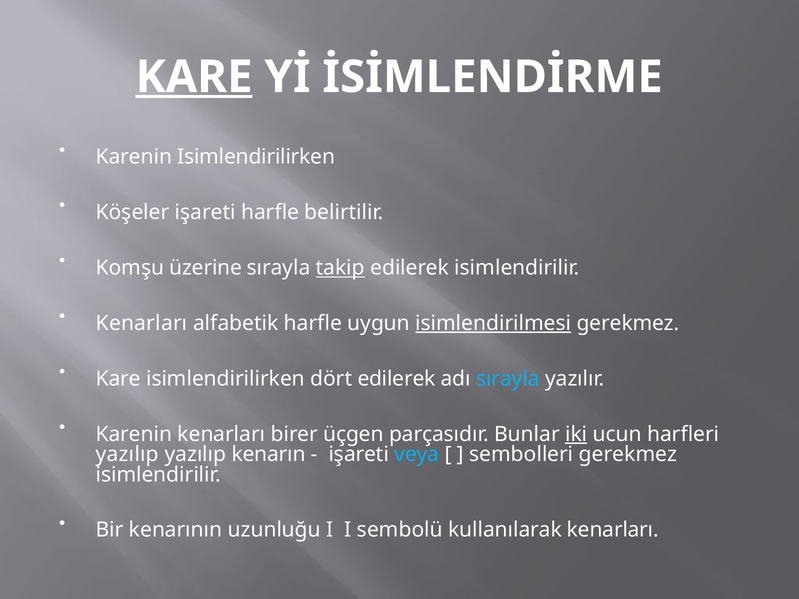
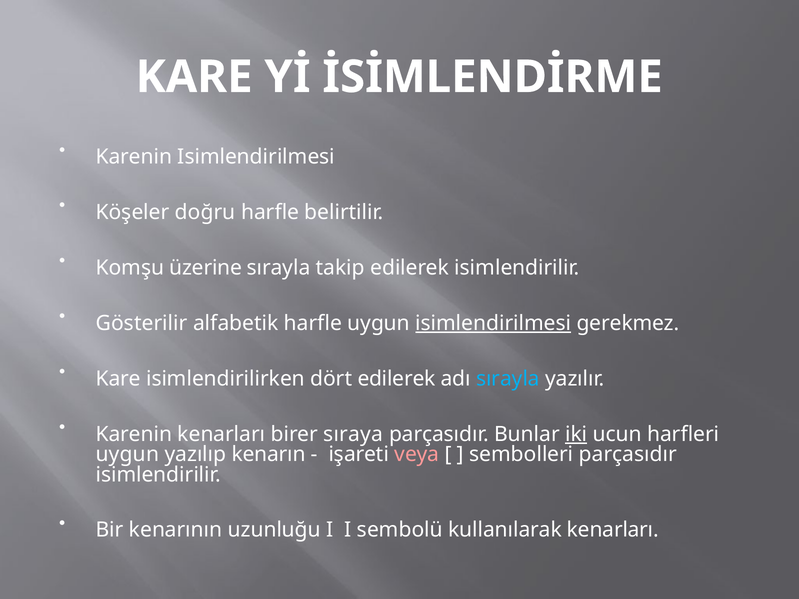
KARE underline: present -> none (194, 77)
Karenin Isimlendirilirken: Isimlendirilirken -> Isimlendirilmesi (256, 157)
Köşeler işareti: işareti -> doğru (205, 212)
takip underline: present -> none (340, 268)
Kenarları: Kenarları -> Gösterilir (142, 323)
üçgen: üçgen -> sıraya (353, 434)
yazılıp: yazılıp -> uygun (127, 455)
veya colour: light blue -> pink (417, 455)
sembolleri gerekmez: gerekmez -> parçasıdır (628, 455)
